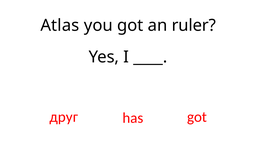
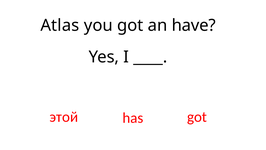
ruler: ruler -> have (194, 25)
друг: друг -> этой (64, 117)
